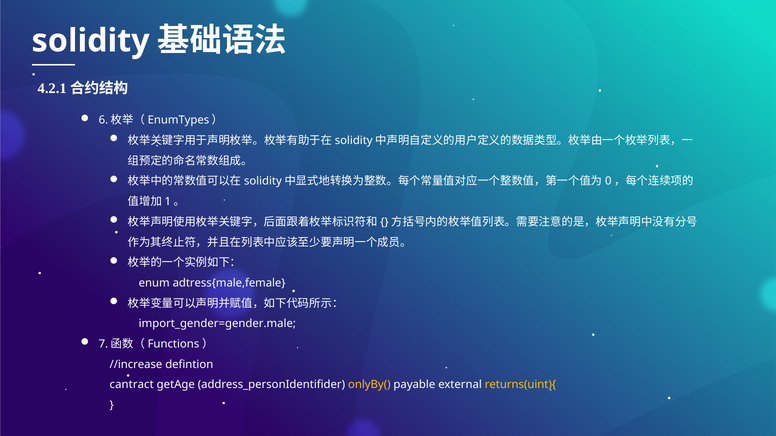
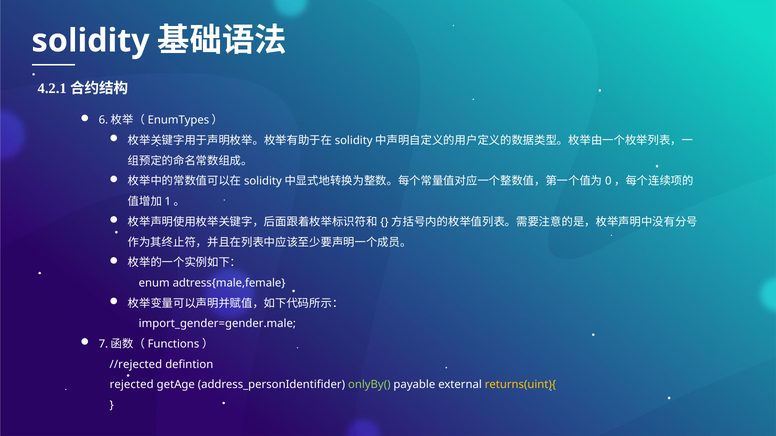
//increase: //increase -> //rejected (136, 365)
cantract: cantract -> rejected (132, 385)
onlyBy( colour: yellow -> light green (369, 385)
